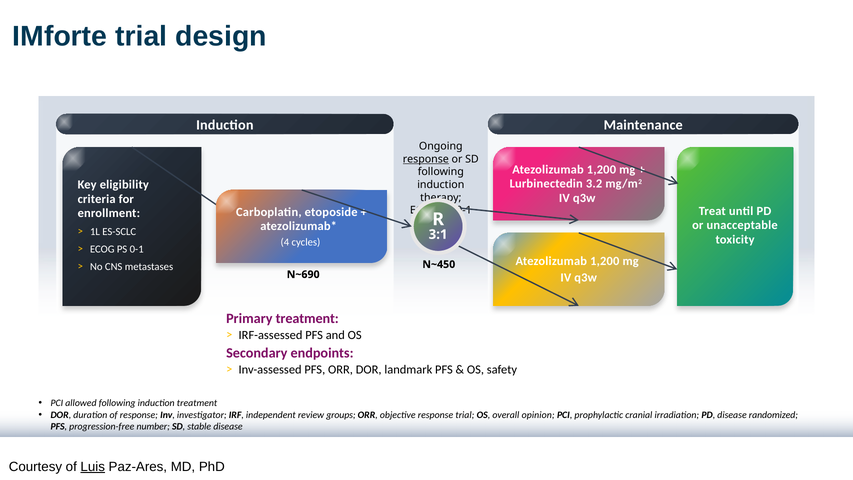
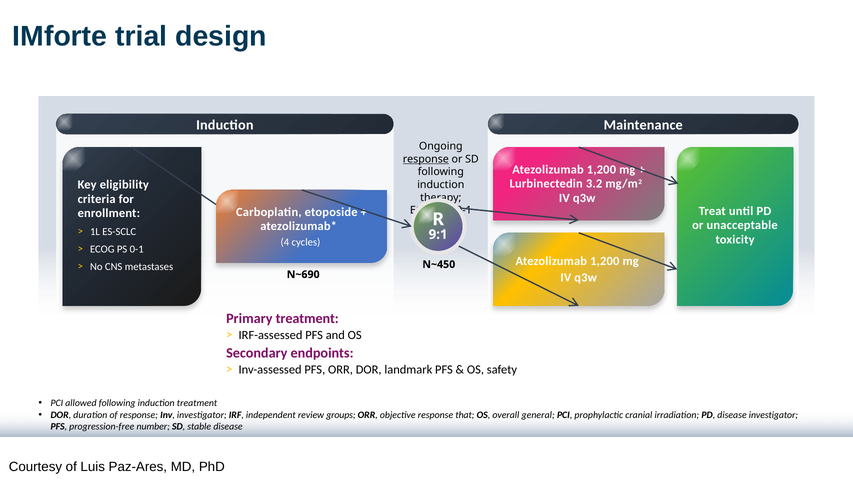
3:1: 3:1 -> 9:1 (438, 234)
response trial: trial -> that (465, 415)
opinion: opinion -> general (538, 415)
disease randomized: randomized -> investigator (773, 415)
Luis underline: present -> none (93, 467)
